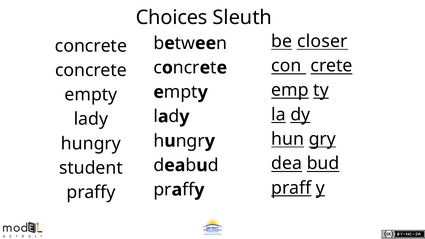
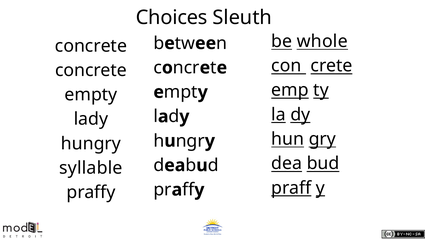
closer: closer -> whole (322, 41)
student: student -> syllable (91, 168)
